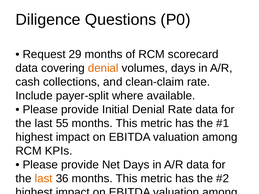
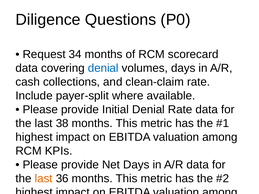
29: 29 -> 34 (75, 54)
denial colour: orange -> blue (103, 68)
55: 55 -> 38 (62, 123)
